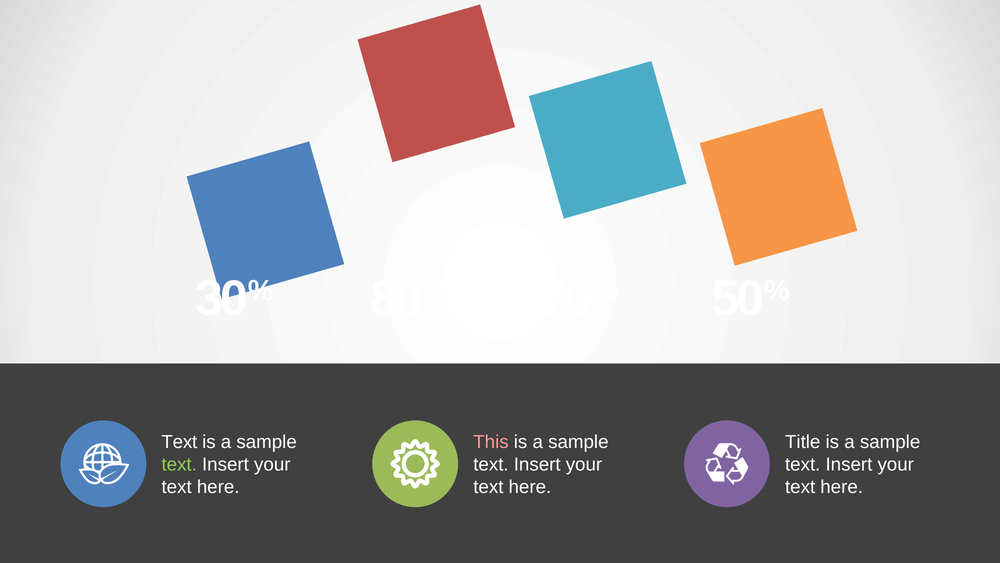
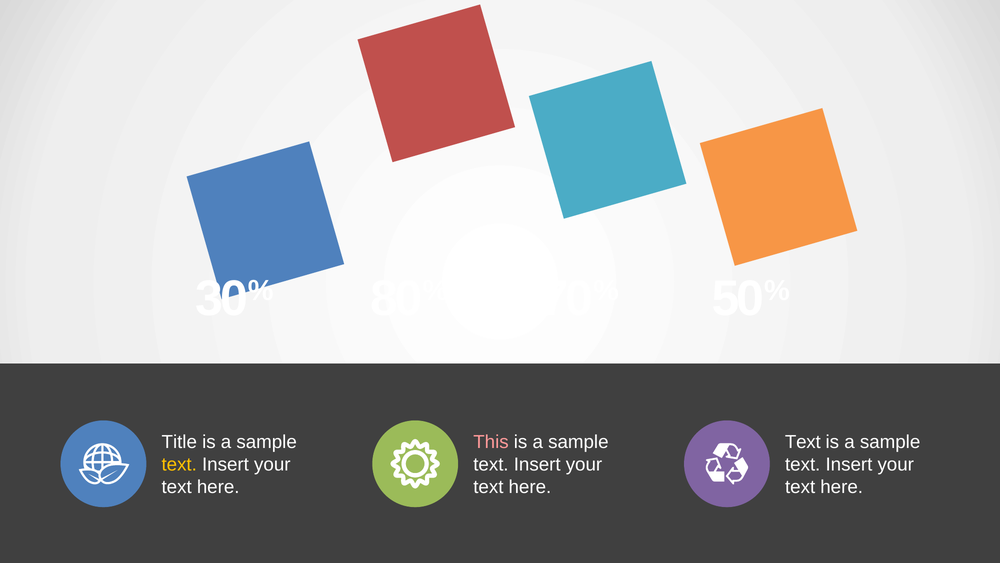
Text: Text -> Title (179, 442)
Title: Title -> Text (803, 442)
text colour: light green -> yellow (179, 464)
